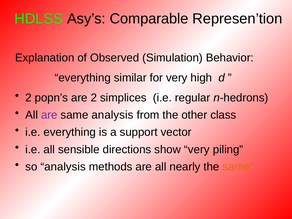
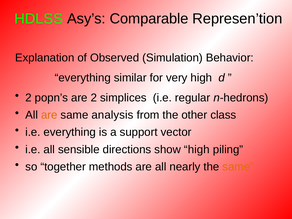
are colour: purple -> orange (49, 115)
show very: very -> high (197, 149)
so analysis: analysis -> together (63, 167)
